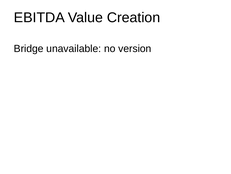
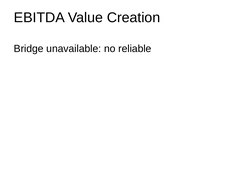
version: version -> reliable (135, 48)
